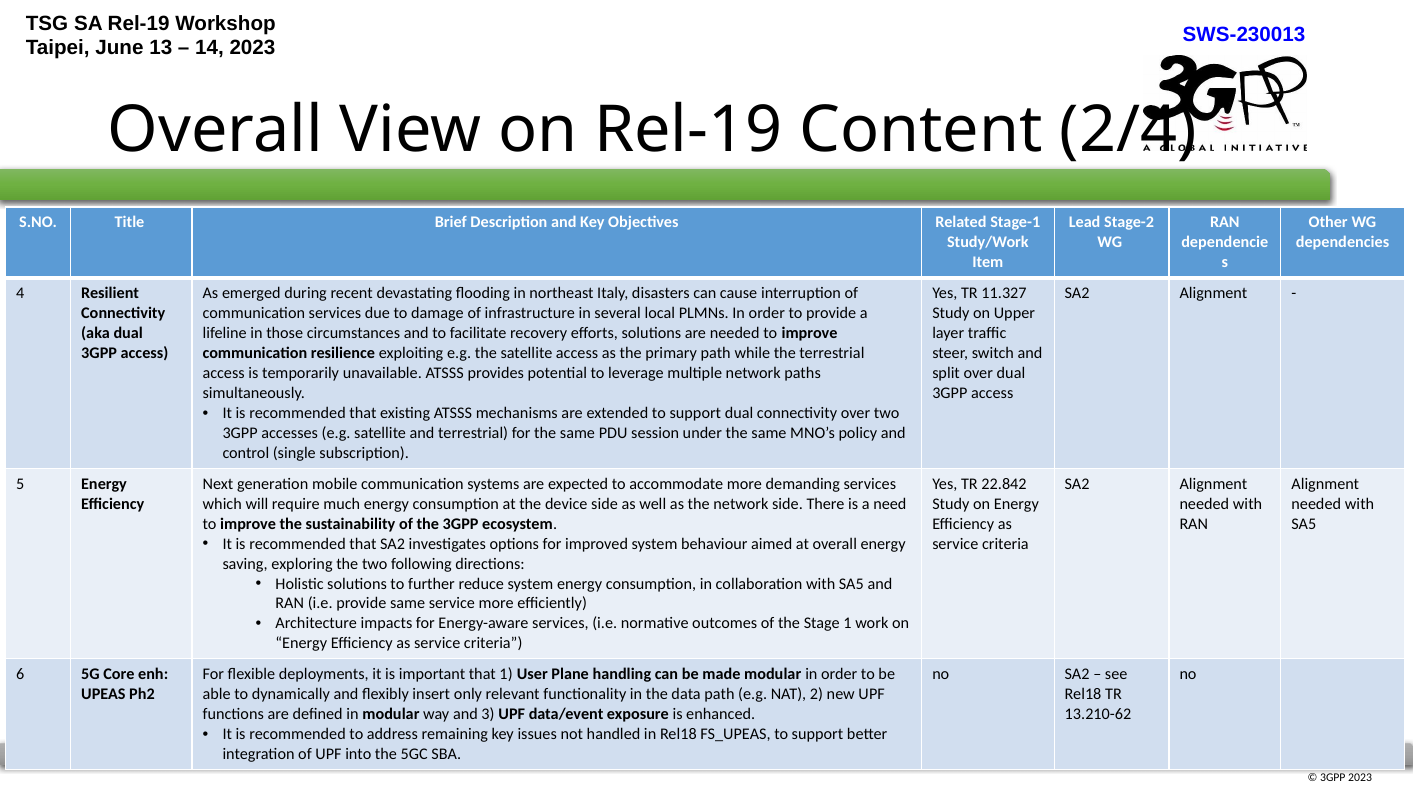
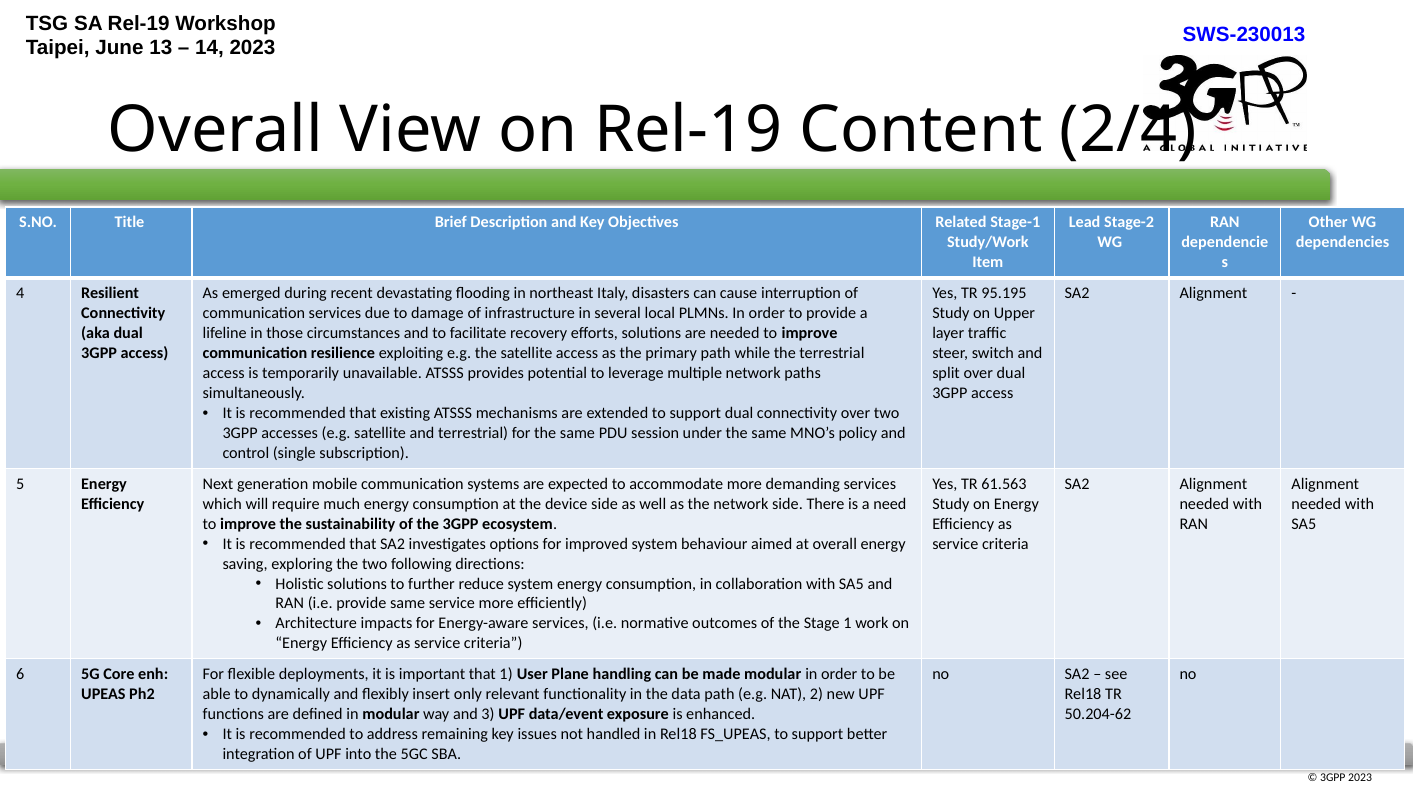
11.327: 11.327 -> 95.195 (1004, 293)
22.842: 22.842 -> 61.563 (1004, 484)
13.210-62: 13.210-62 -> 50.204-62 (1098, 714)
